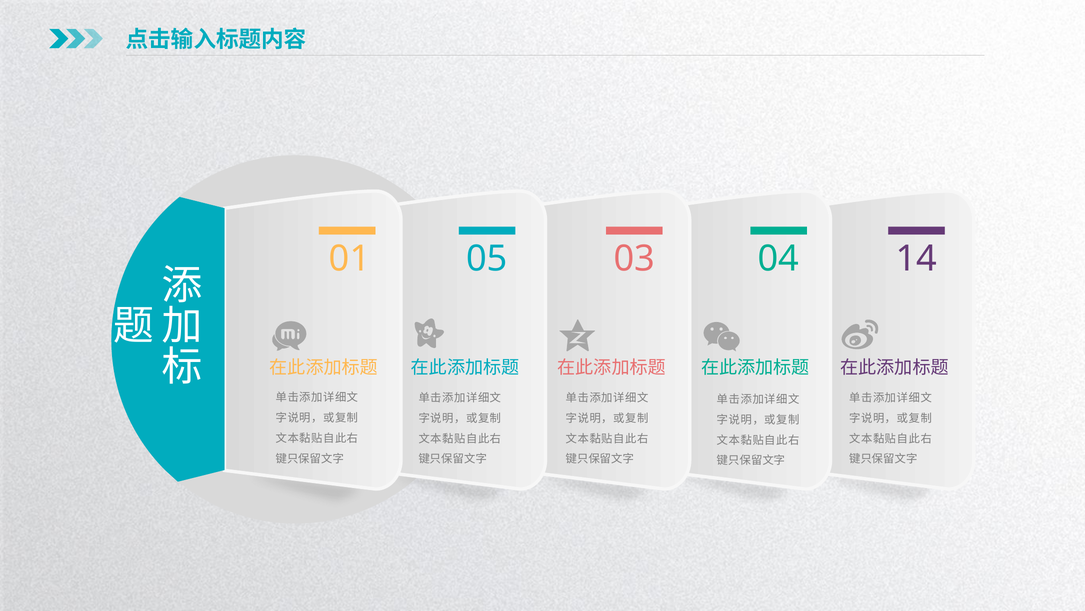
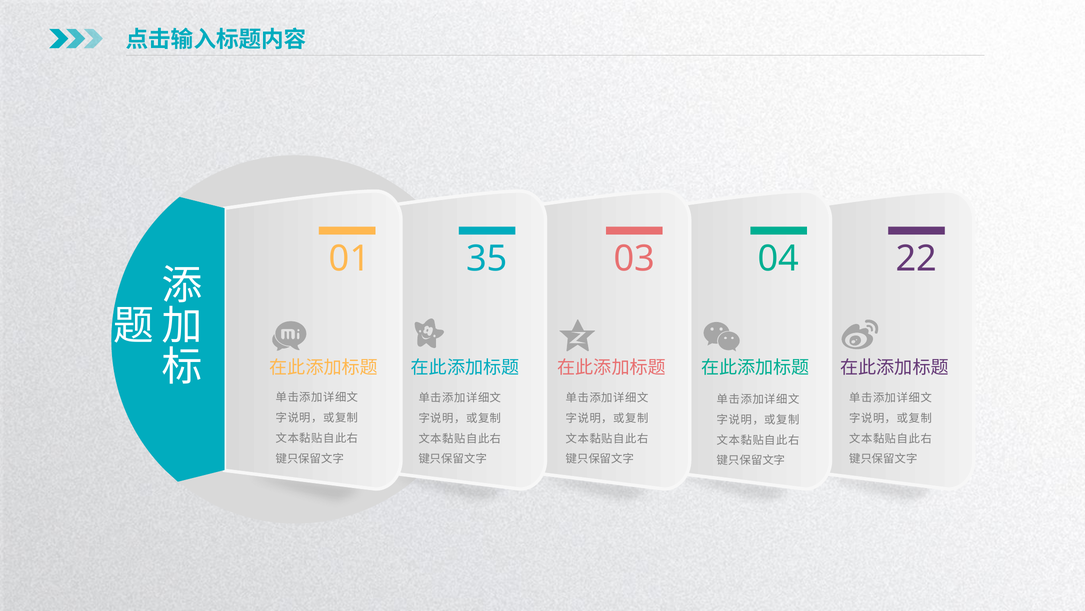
05: 05 -> 35 (487, 258)
14: 14 -> 22 (916, 258)
